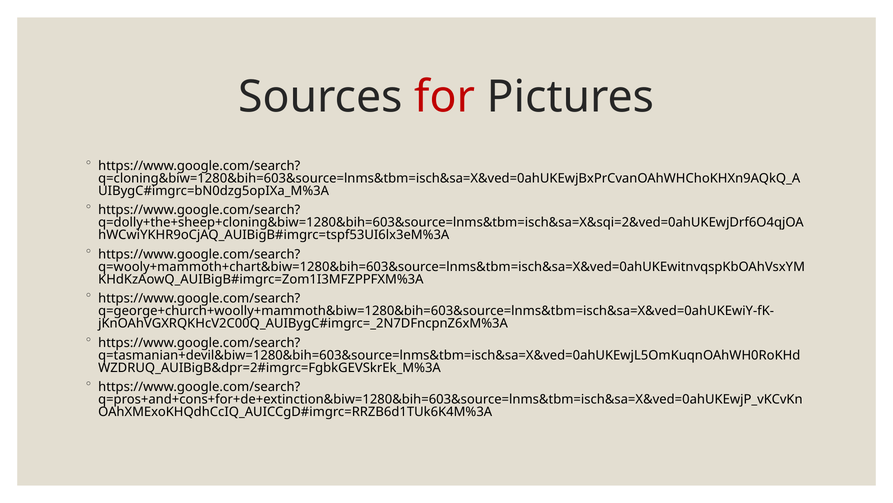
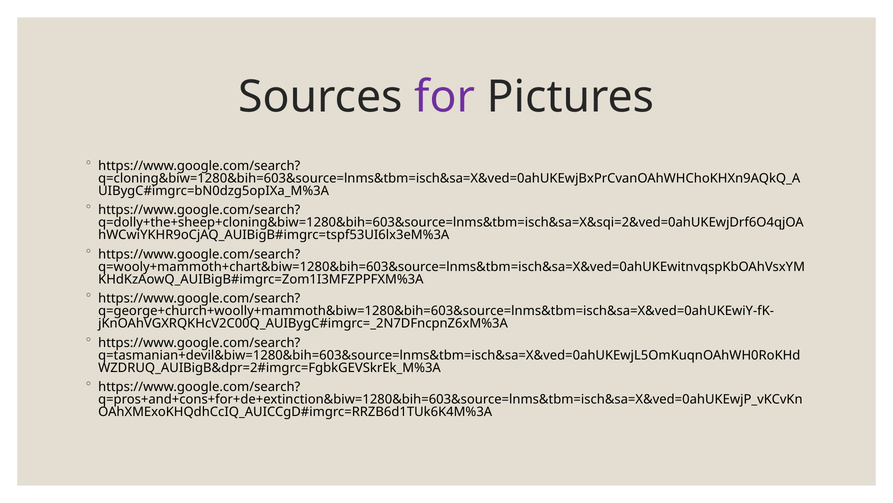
for colour: red -> purple (445, 97)
